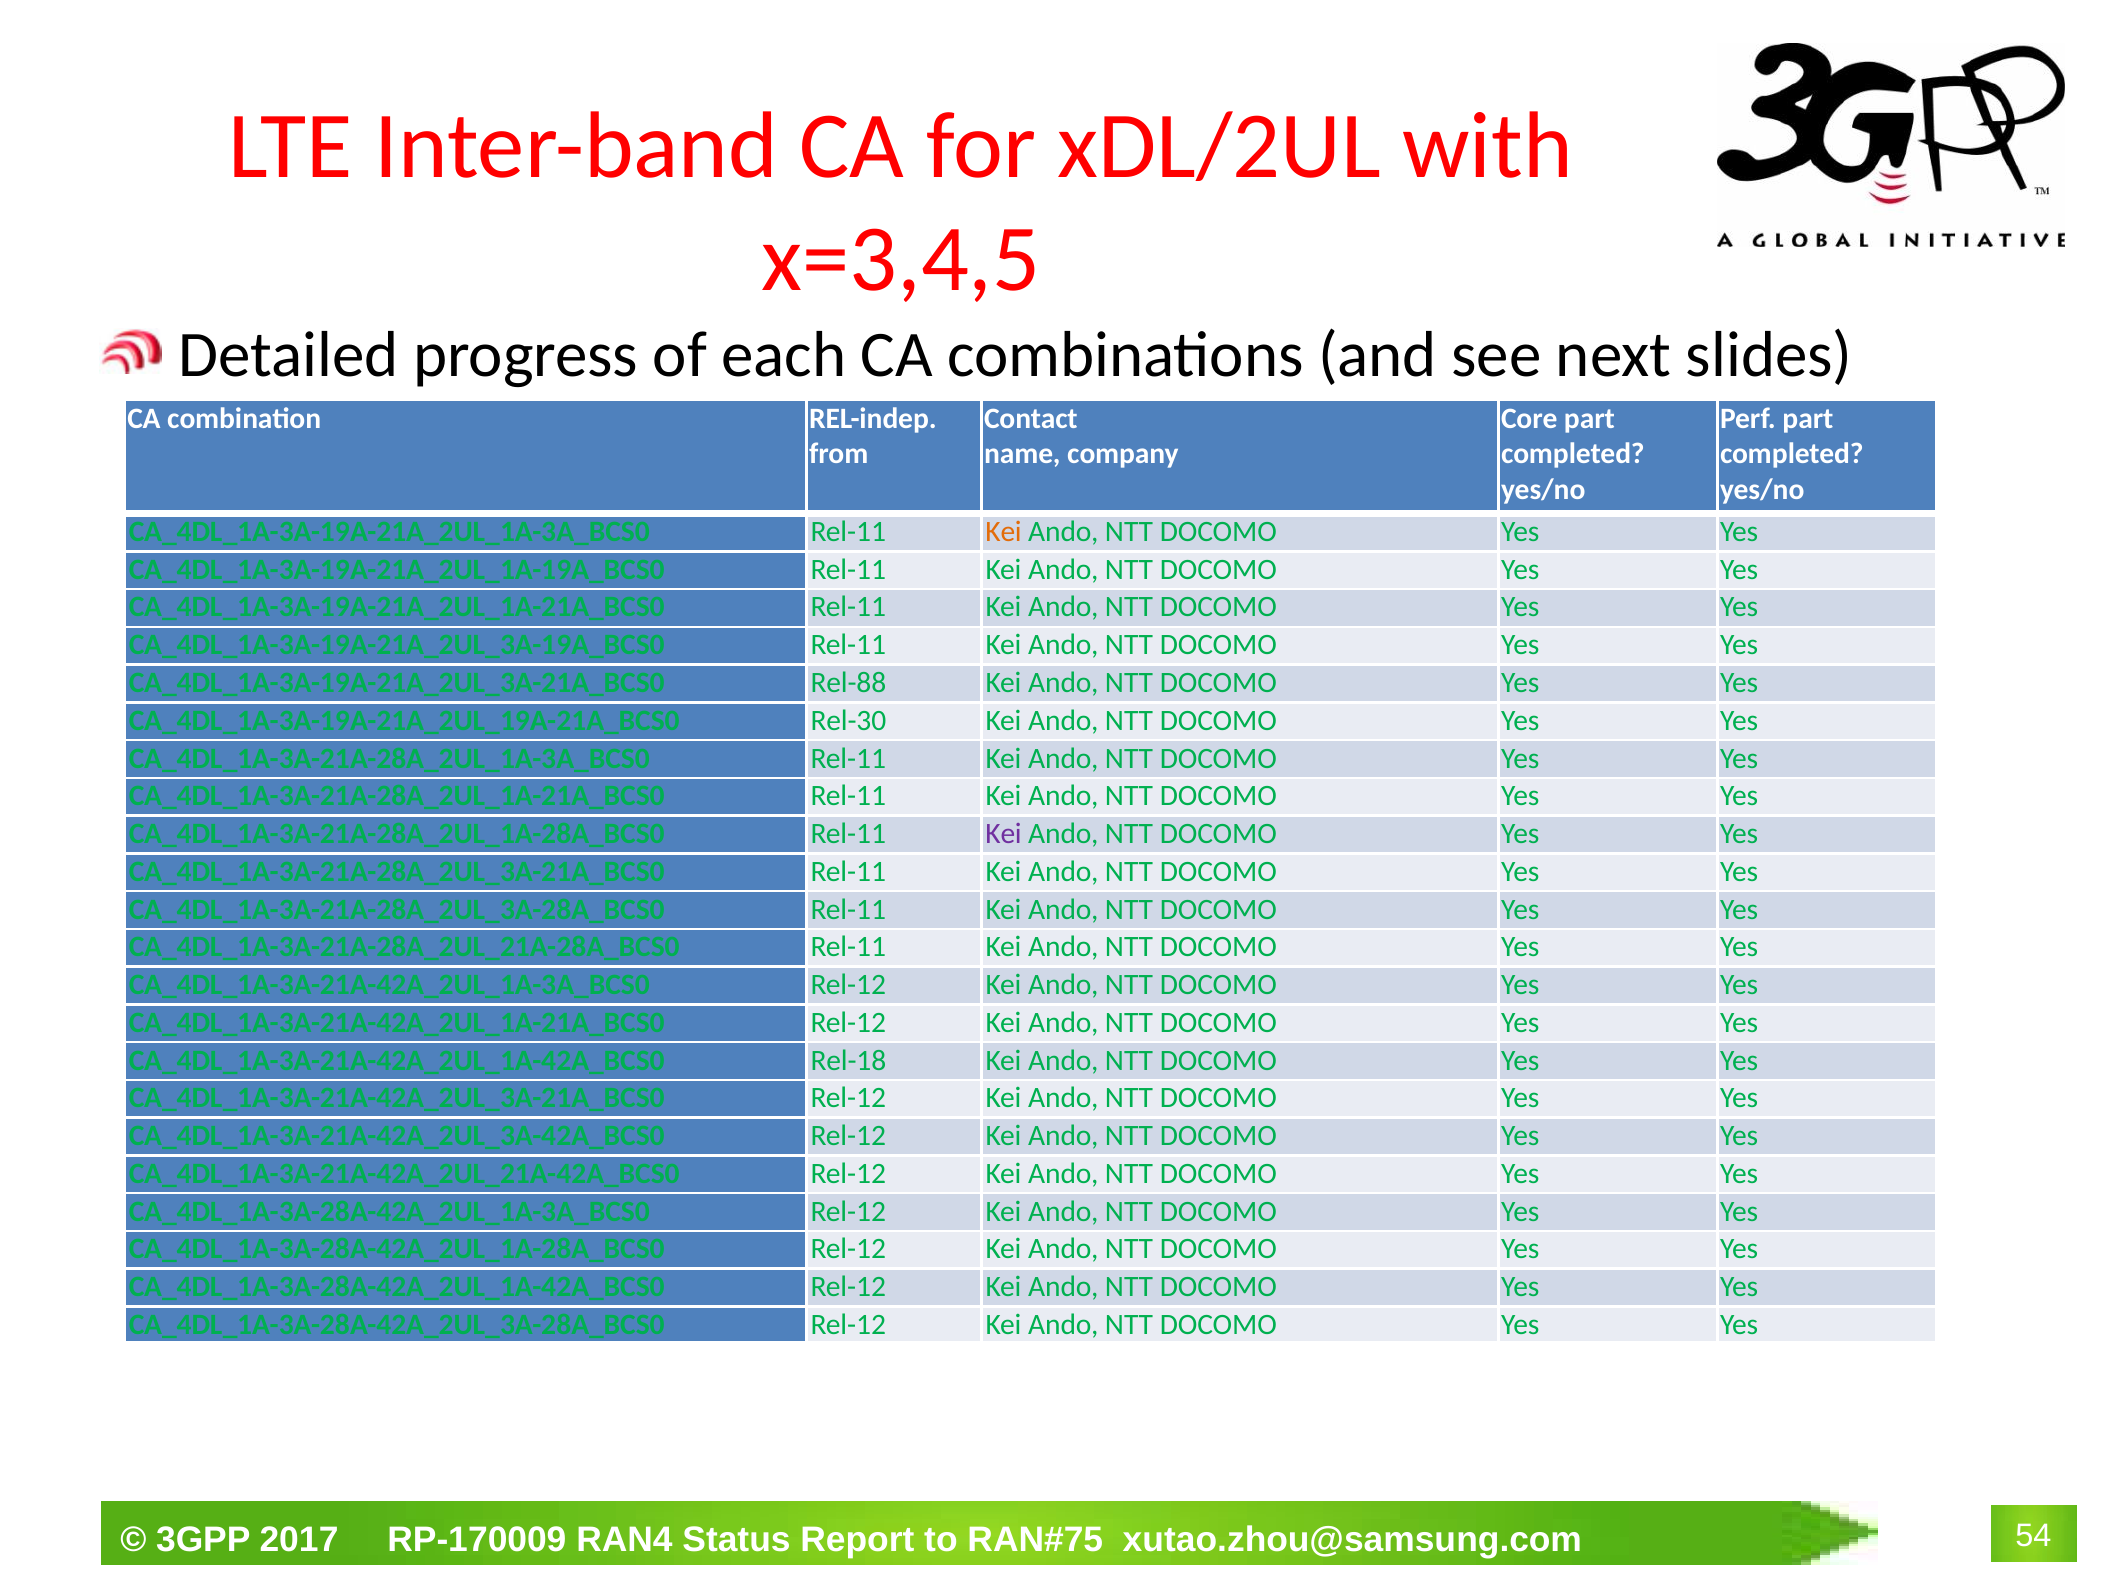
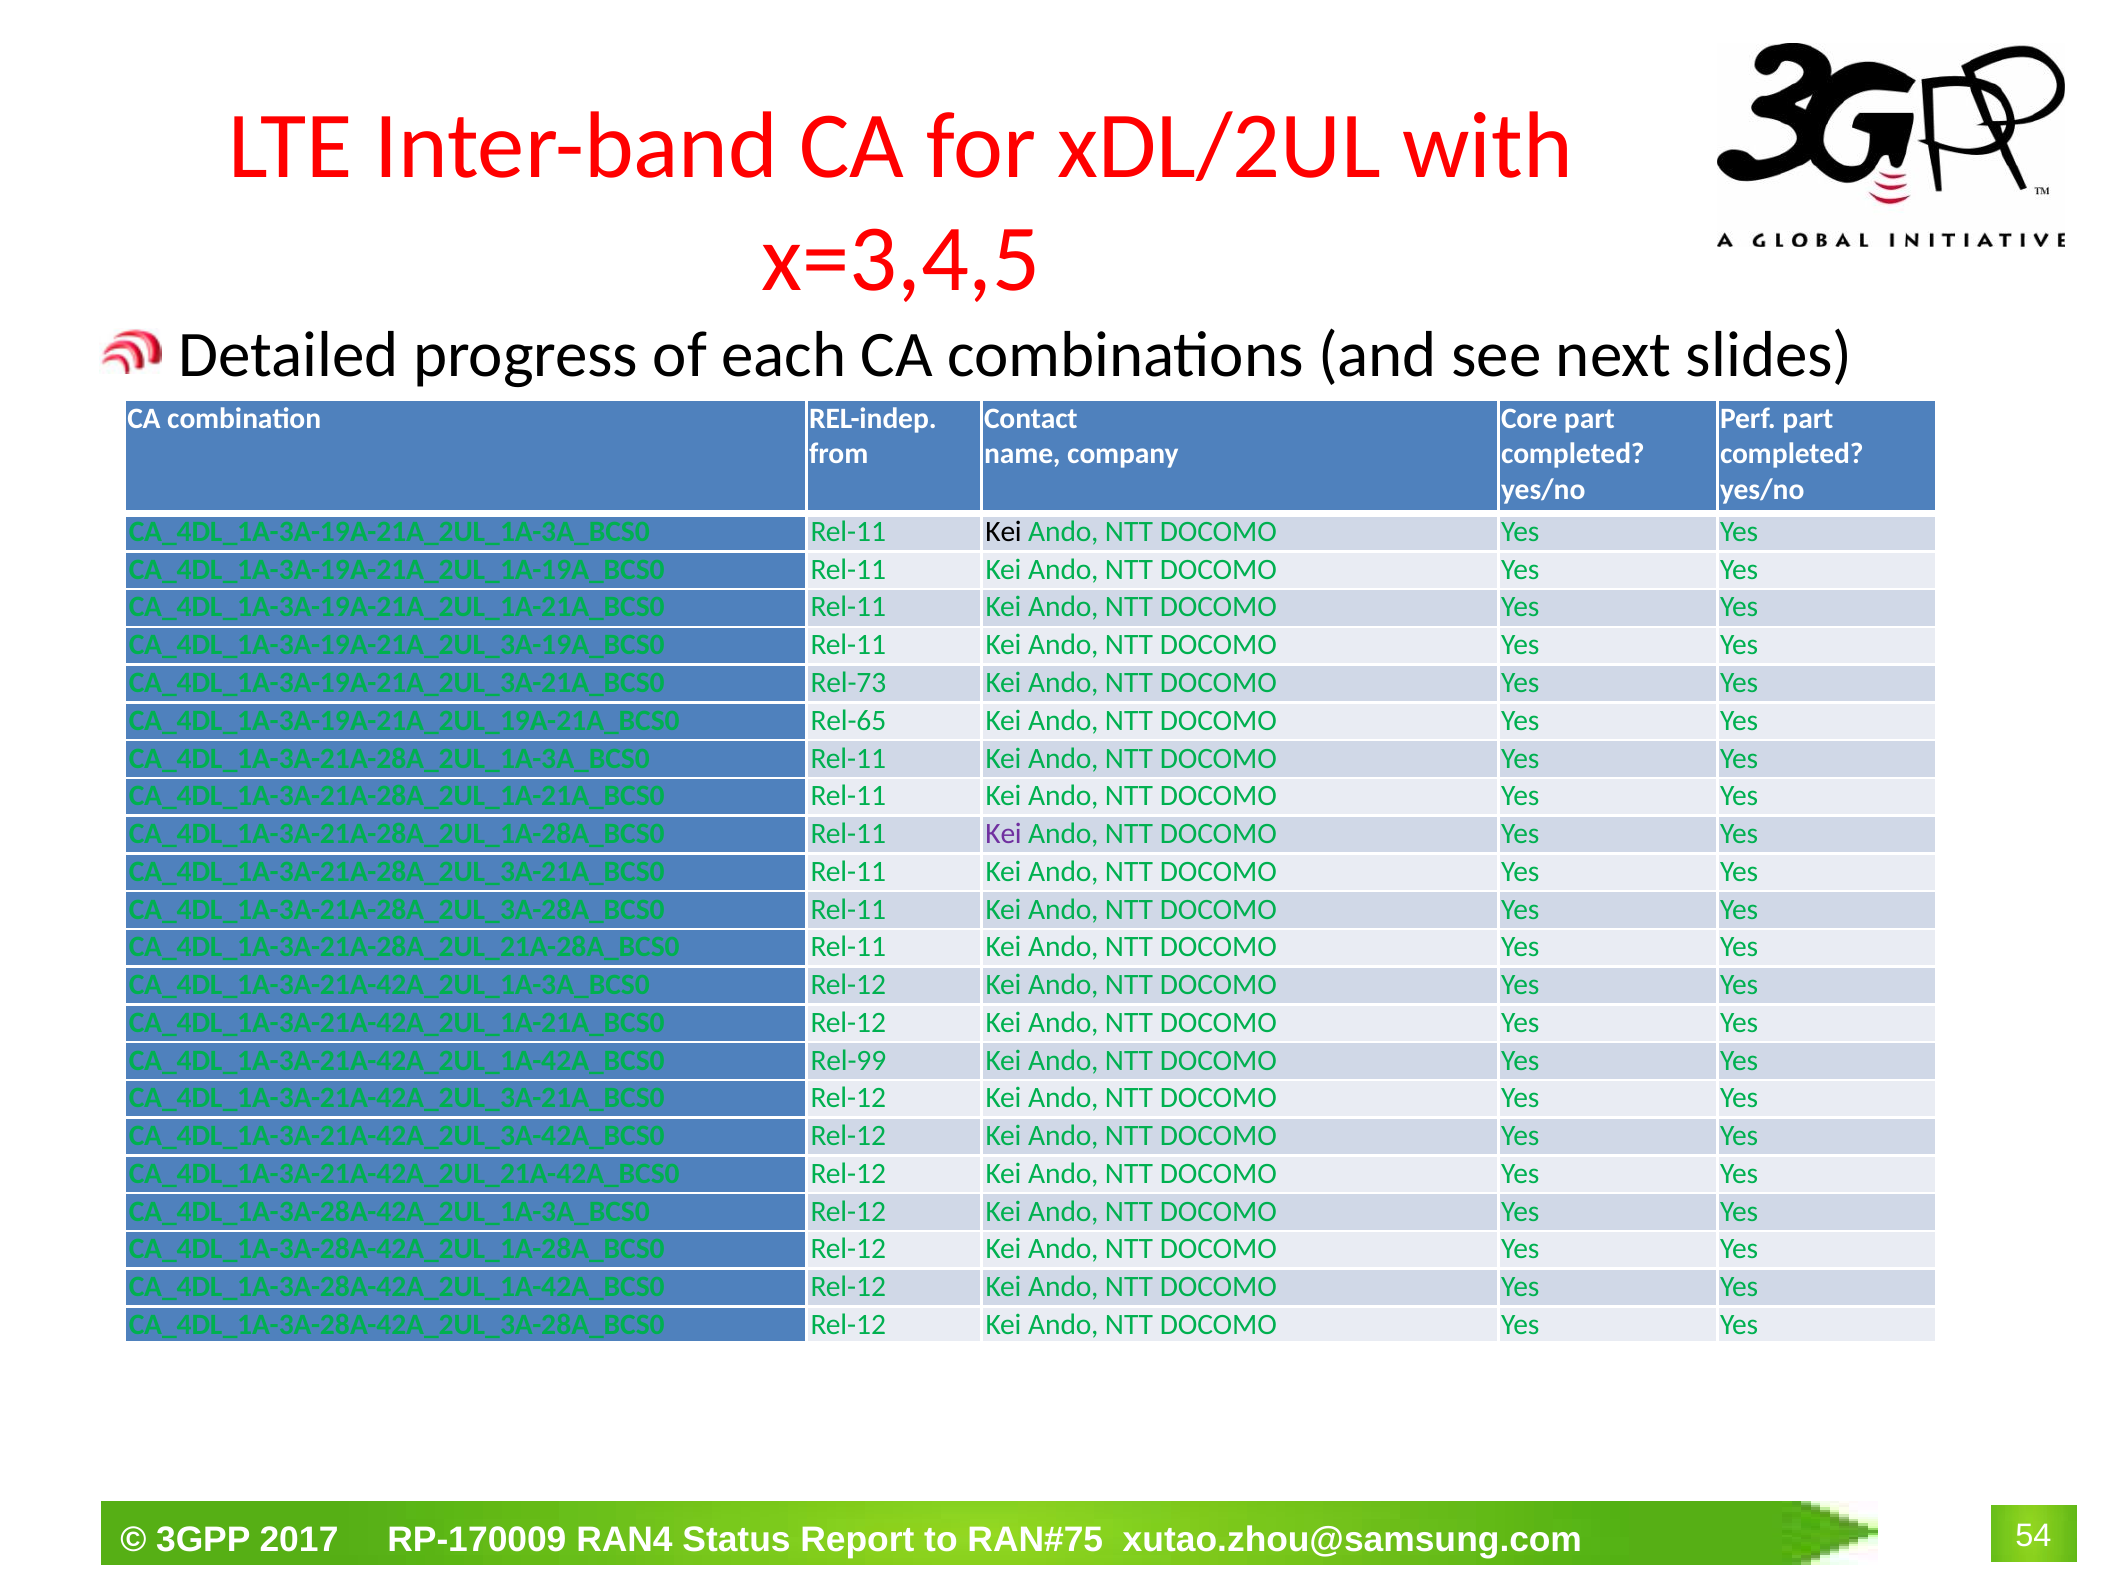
Kei colour: orange -> black (1004, 532)
Rel-88: Rel-88 -> Rel-73 (848, 683)
Rel-30: Rel-30 -> Rel-65 (848, 721)
Rel-18: Rel-18 -> Rel-99 (848, 1061)
